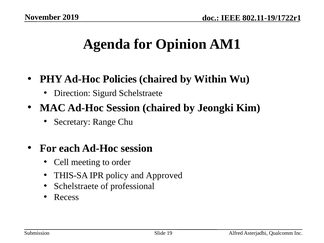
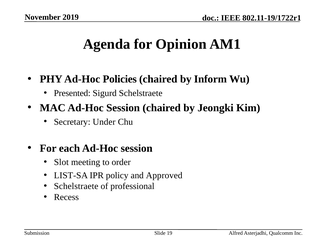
Within: Within -> Inform (210, 79)
Direction: Direction -> Presented (72, 93)
Range: Range -> Under (104, 122)
Cell: Cell -> Slot (61, 162)
THIS-SA: THIS-SA -> LIST-SA (71, 175)
